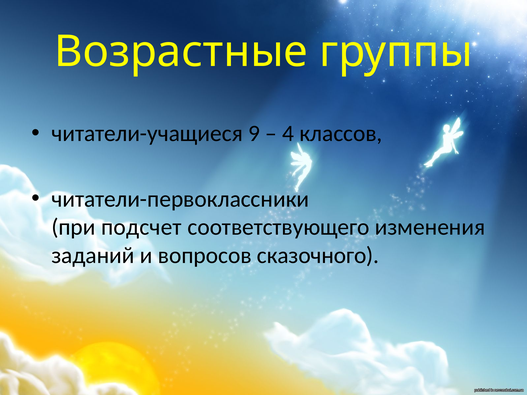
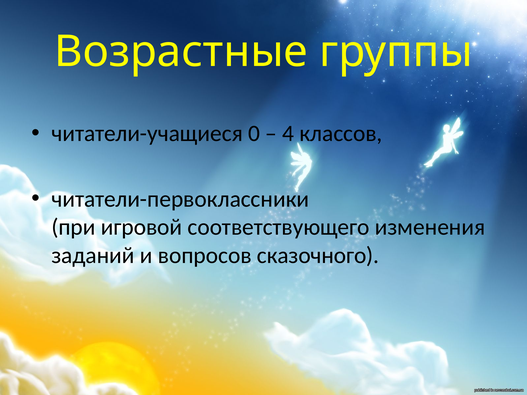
9: 9 -> 0 (254, 134)
подсчет: подсчет -> игровой (142, 227)
